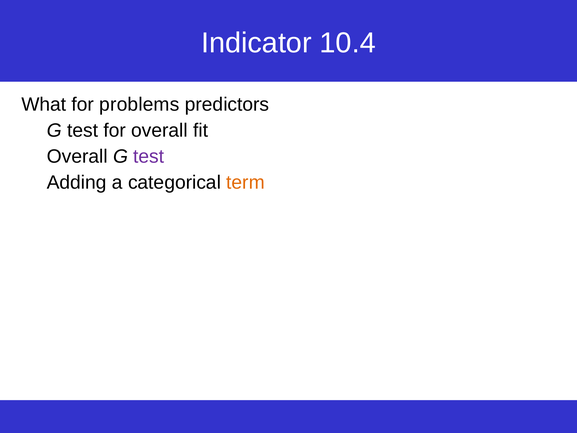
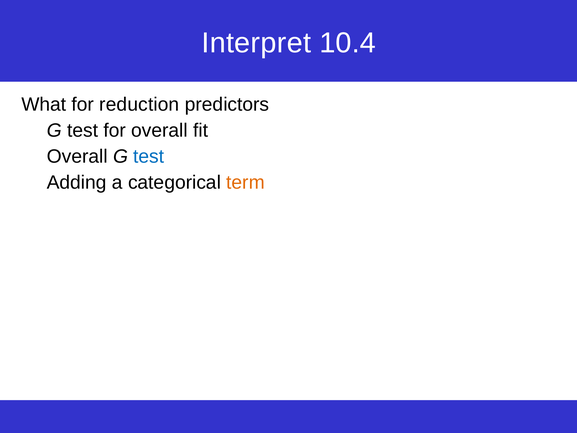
Indicator: Indicator -> Interpret (256, 43)
problems: problems -> reduction (139, 105)
test colour: purple -> blue (149, 157)
